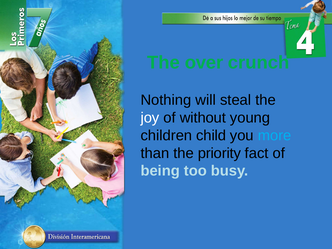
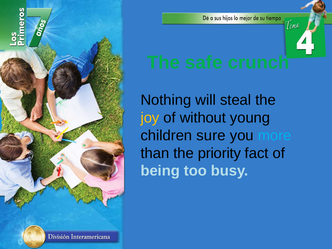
over: over -> safe (204, 63)
joy colour: white -> yellow (150, 118)
child: child -> sure (211, 135)
